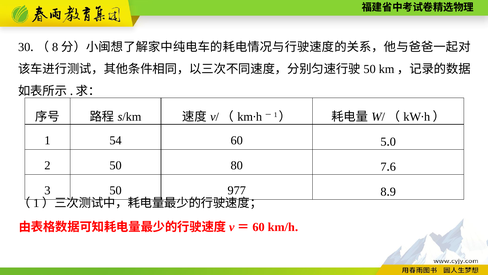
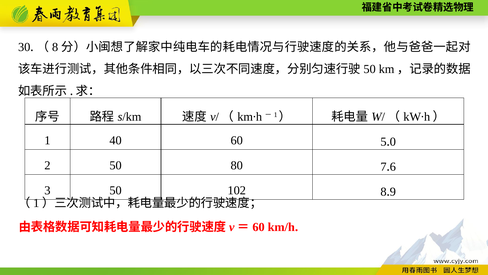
54: 54 -> 40 (116, 140)
977: 977 -> 102 (237, 190)
